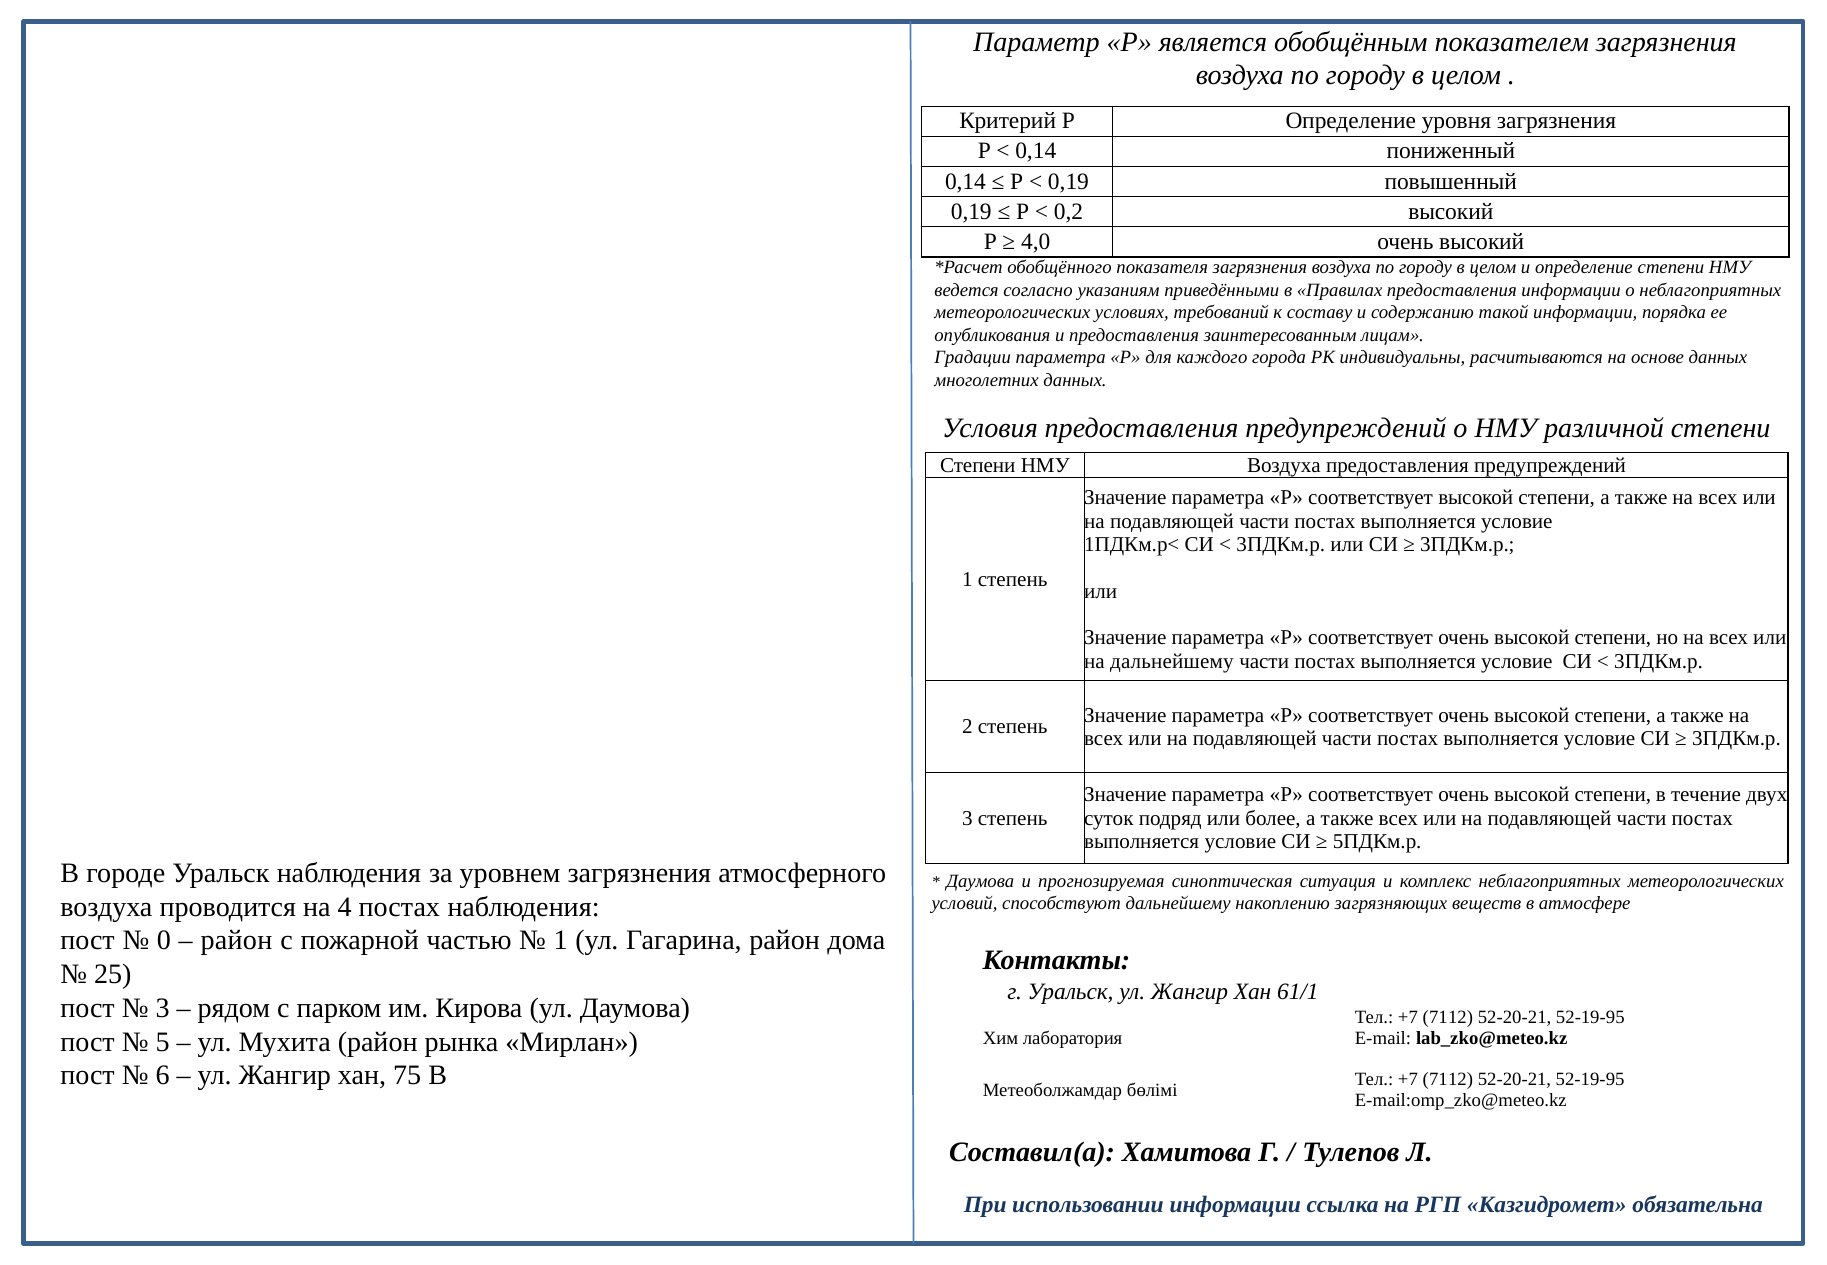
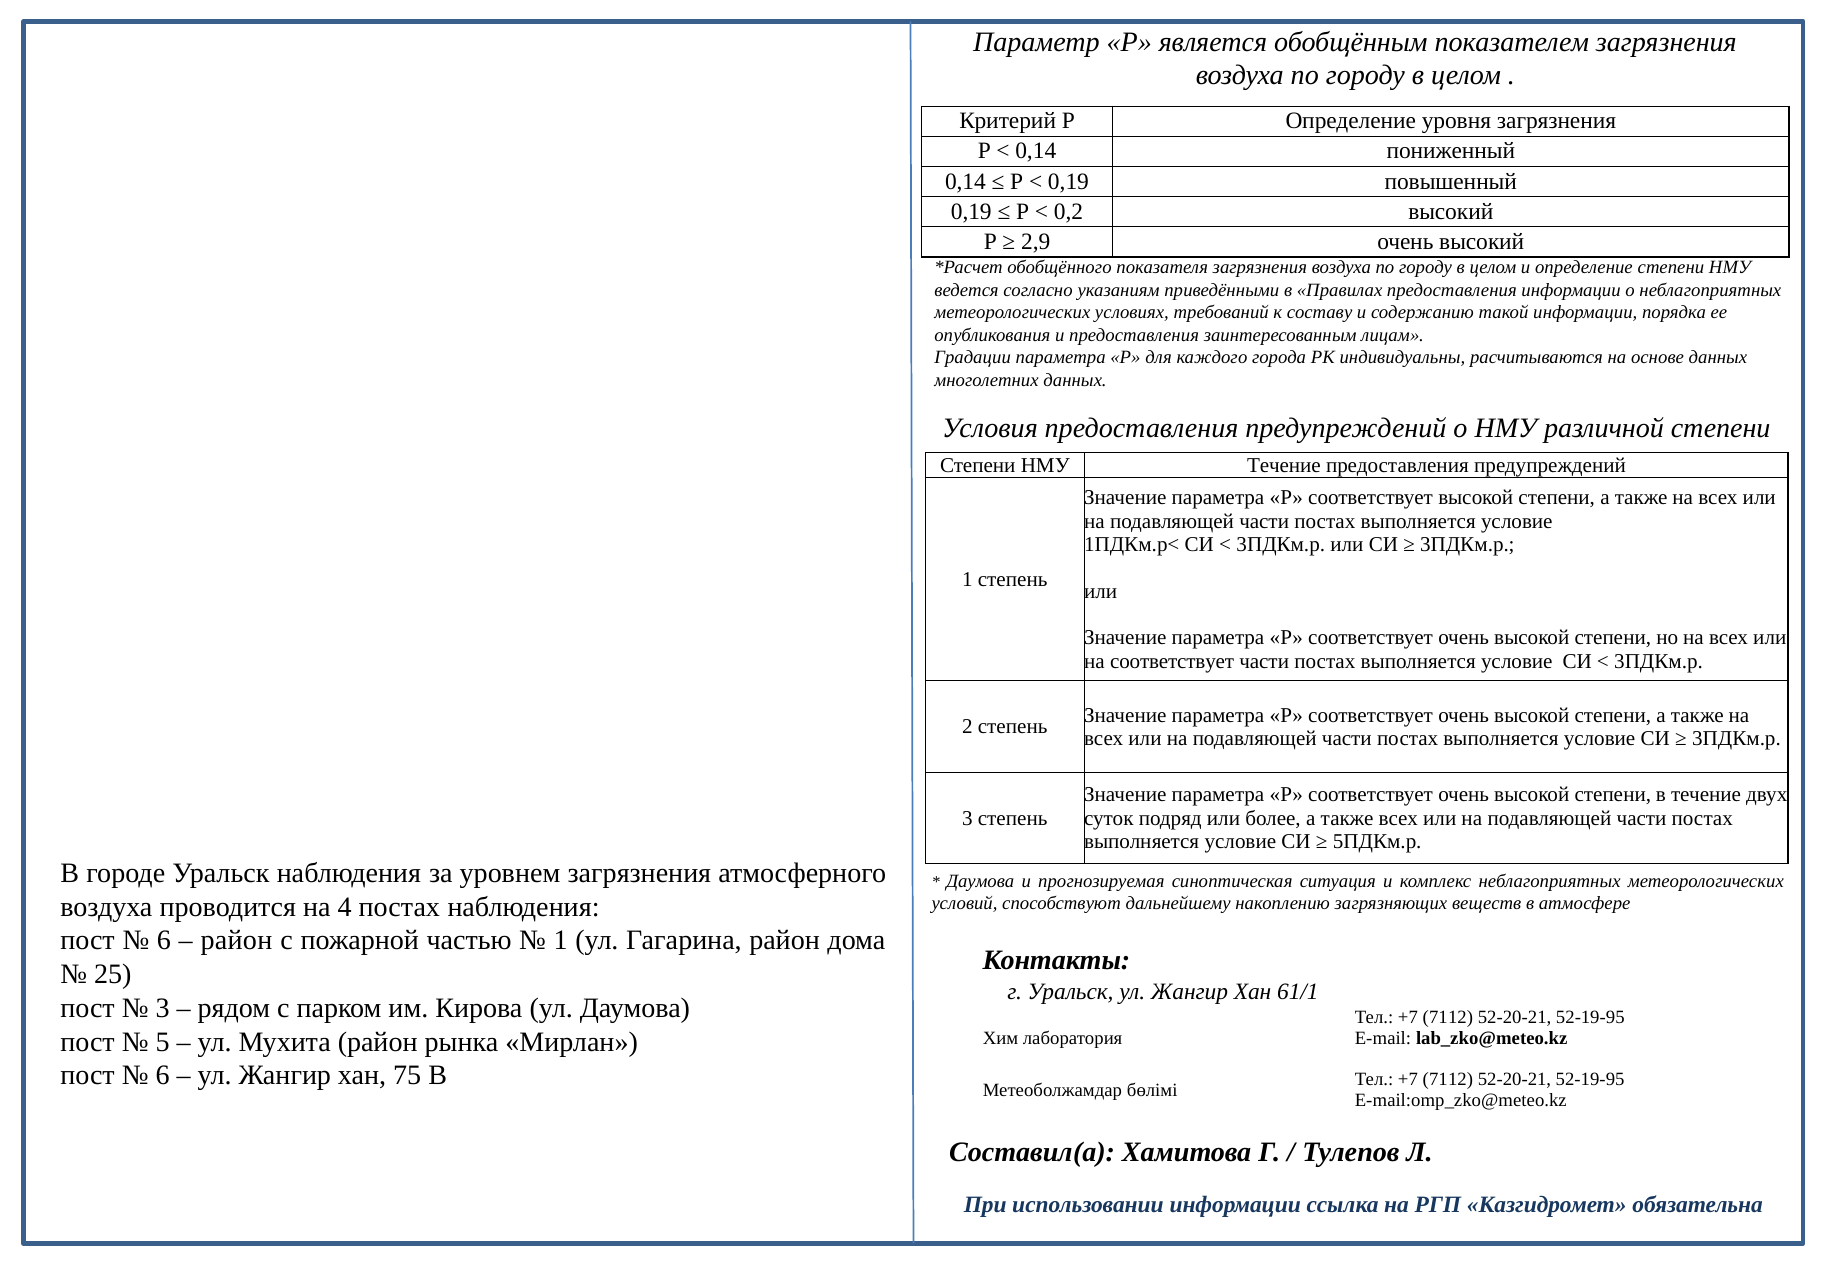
4,0: 4,0 -> 2,9 (1036, 242)
НМУ Воздуха: Воздуха -> Течение (1284, 465)
на дальнейшему: дальнейшему -> соответствует (1172, 661)
0: 0 -> 6 (164, 941)
